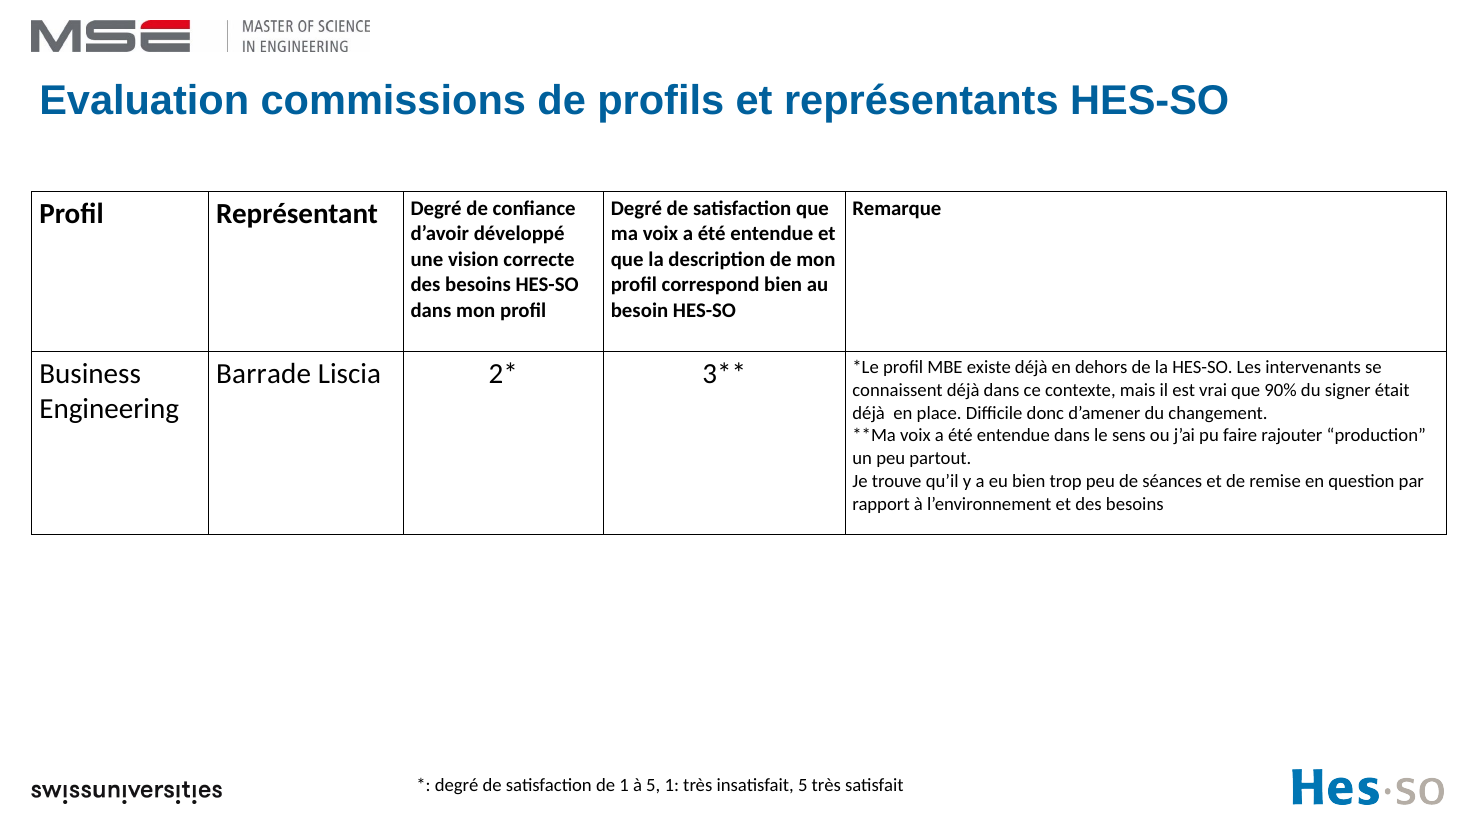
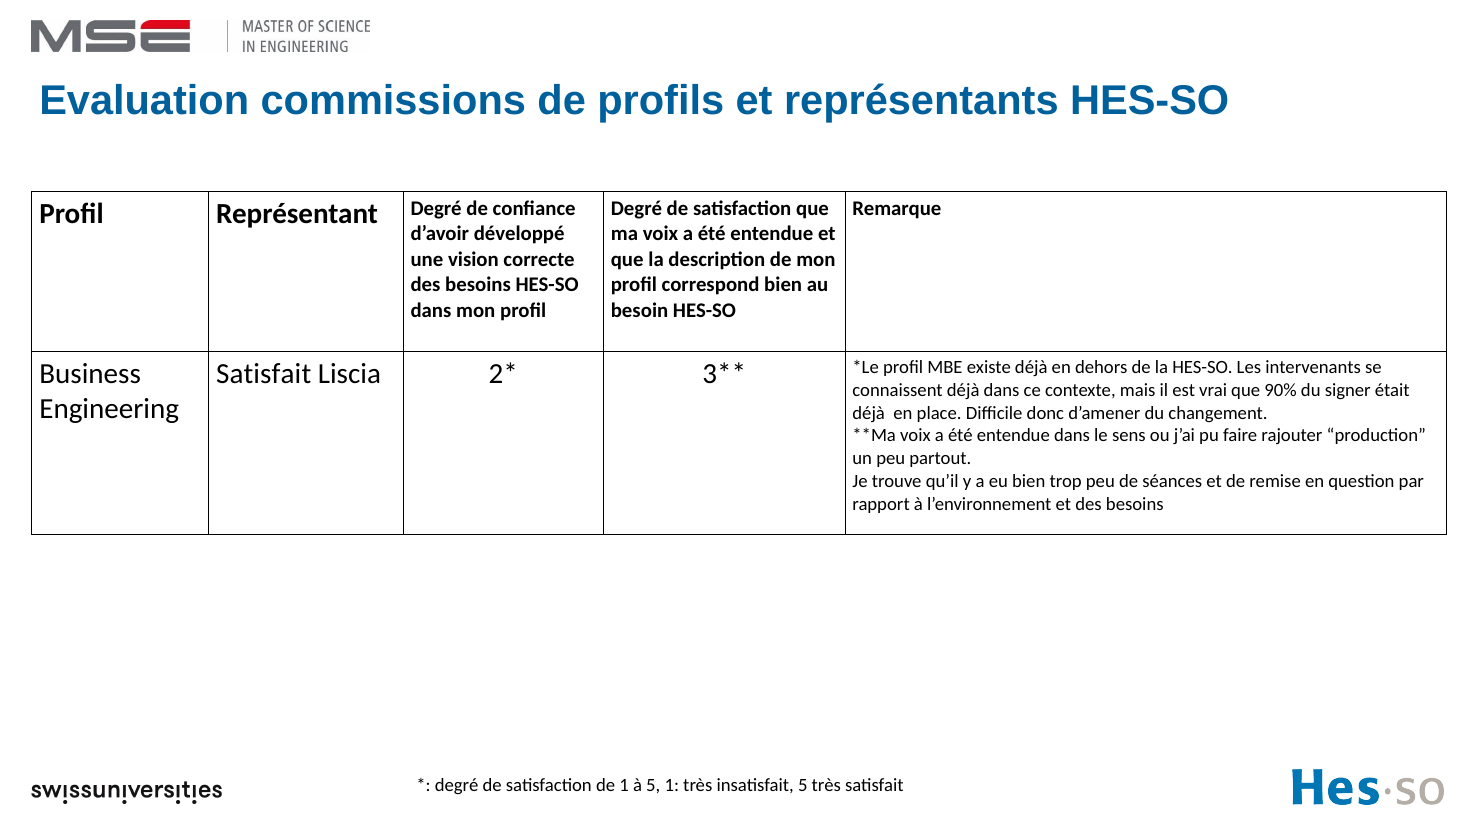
Barrade: Barrade -> Satisfait (264, 374)
